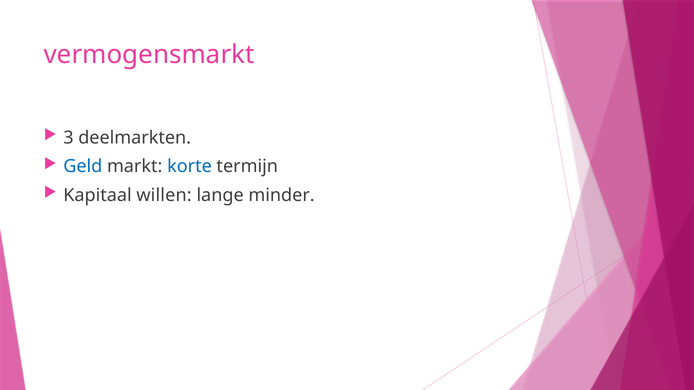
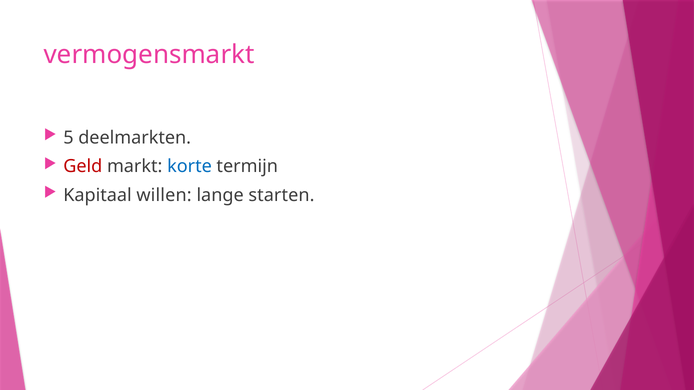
3: 3 -> 5 (68, 138)
Geld colour: blue -> red (83, 167)
minder: minder -> starten (281, 195)
